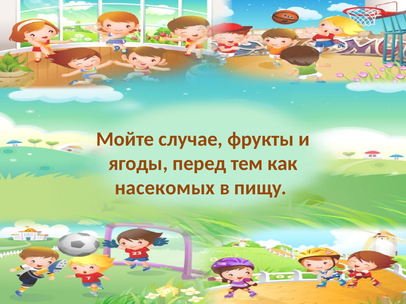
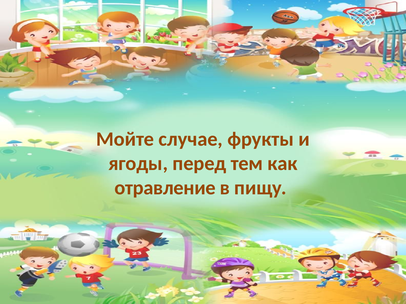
насекомых: насекомых -> отравление (165, 188)
